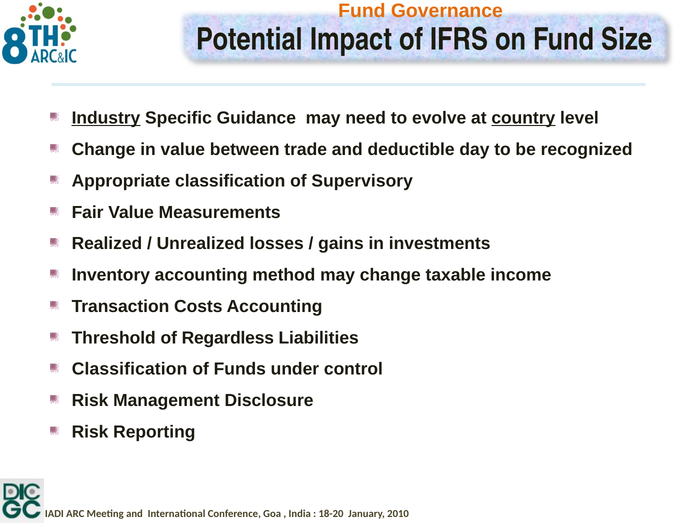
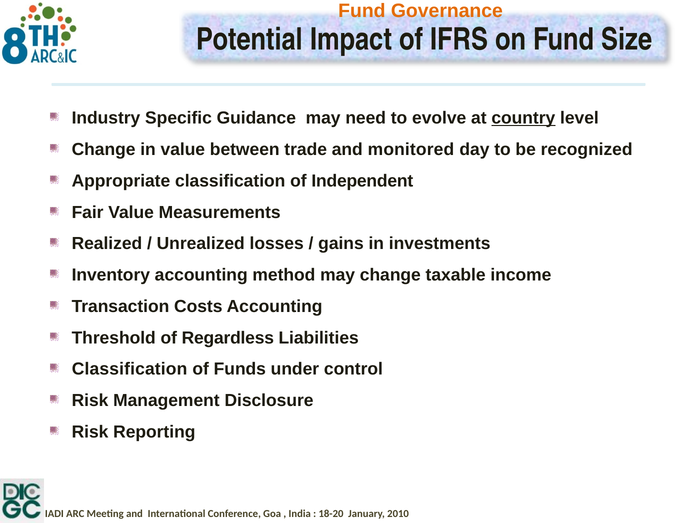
Industry underline: present -> none (106, 118)
deductible: deductible -> monitored (411, 149)
Supervisory: Supervisory -> Independent (362, 181)
